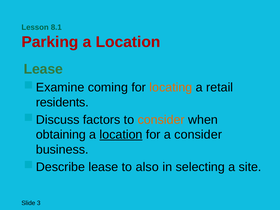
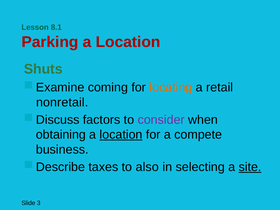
Lease: Lease -> Shuts (43, 69)
residents: residents -> nonretail (62, 102)
consider colour: orange -> purple (161, 120)
a consider: consider -> compete (198, 135)
lease: lease -> taxes (103, 167)
site underline: none -> present (250, 167)
